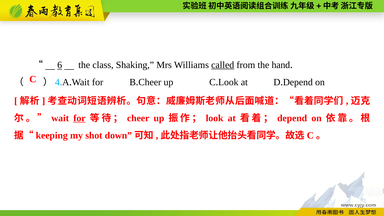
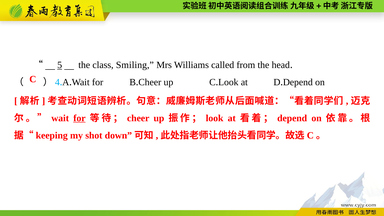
6: 6 -> 5 (60, 65)
Shaking: Shaking -> Smiling (135, 65)
called underline: present -> none (223, 65)
hand: hand -> head (281, 65)
